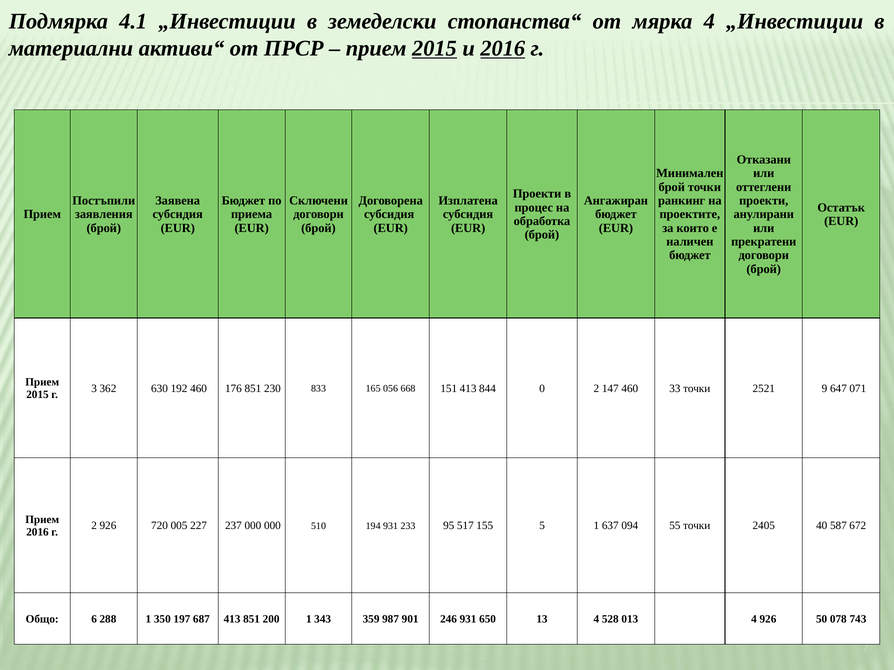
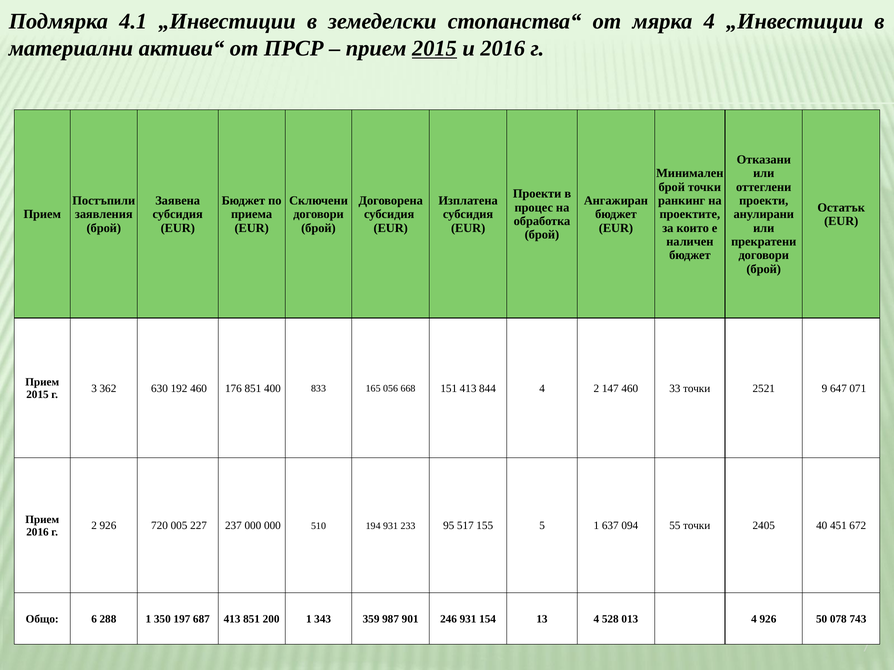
2016 underline: present -> none (503, 48)
230: 230 -> 400 (272, 389)
844 0: 0 -> 4 (542, 389)
587: 587 -> 451 (838, 526)
650: 650 -> 154 (488, 620)
